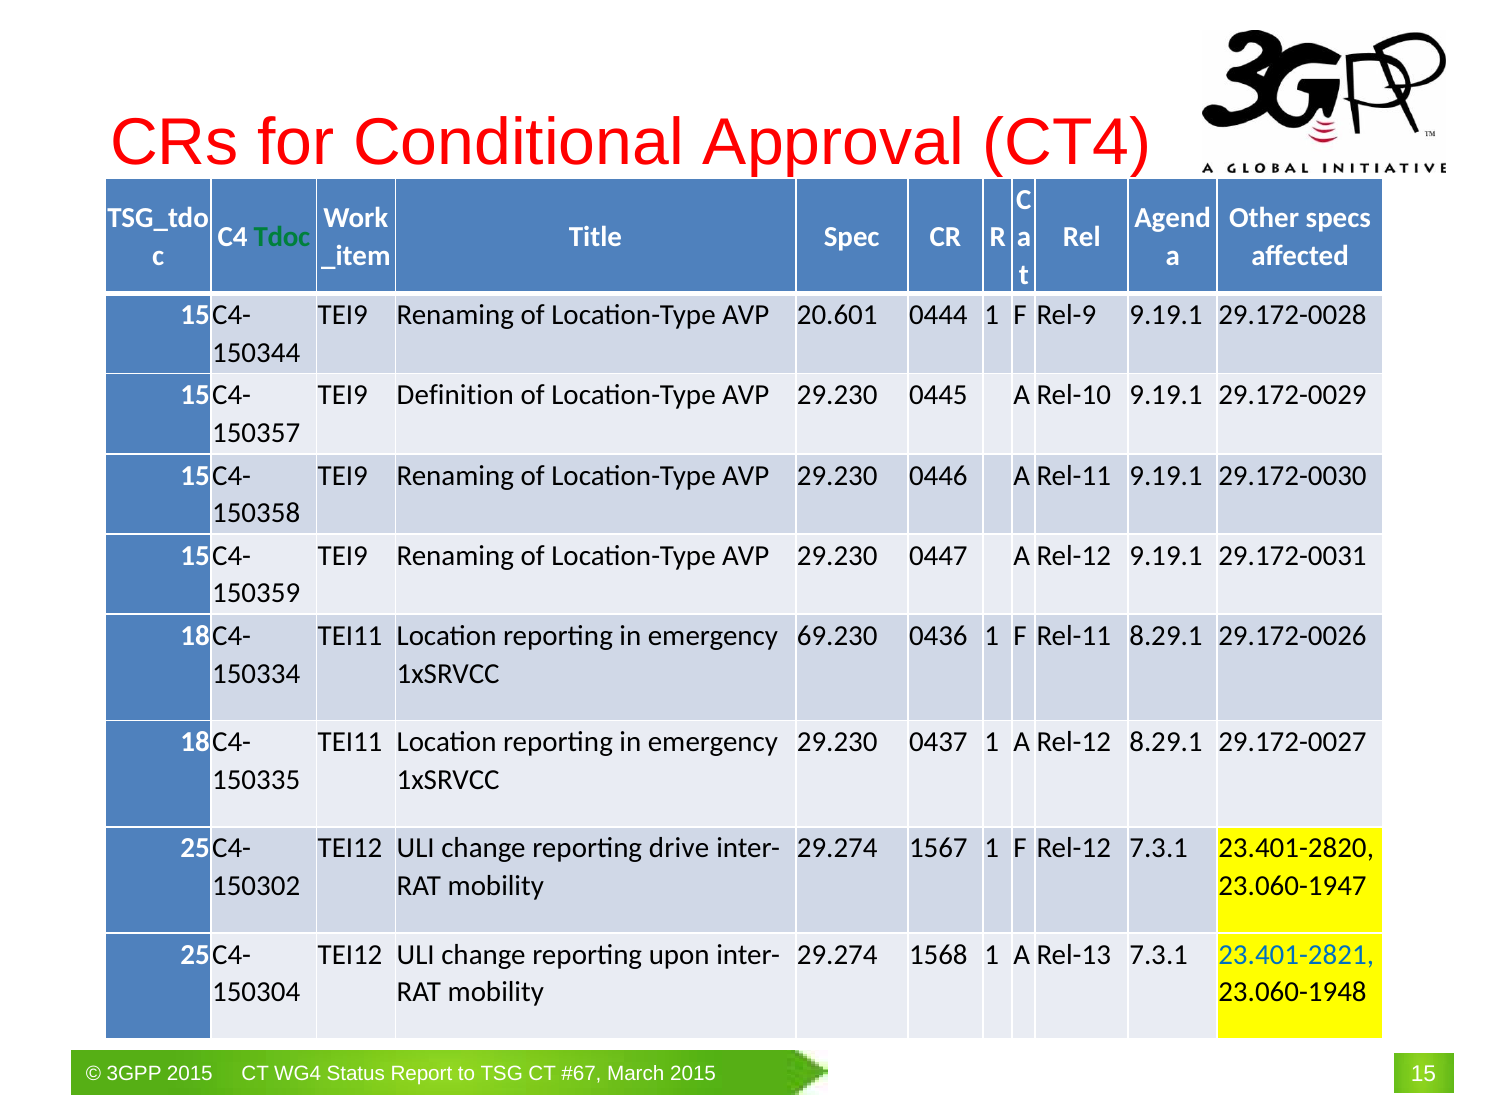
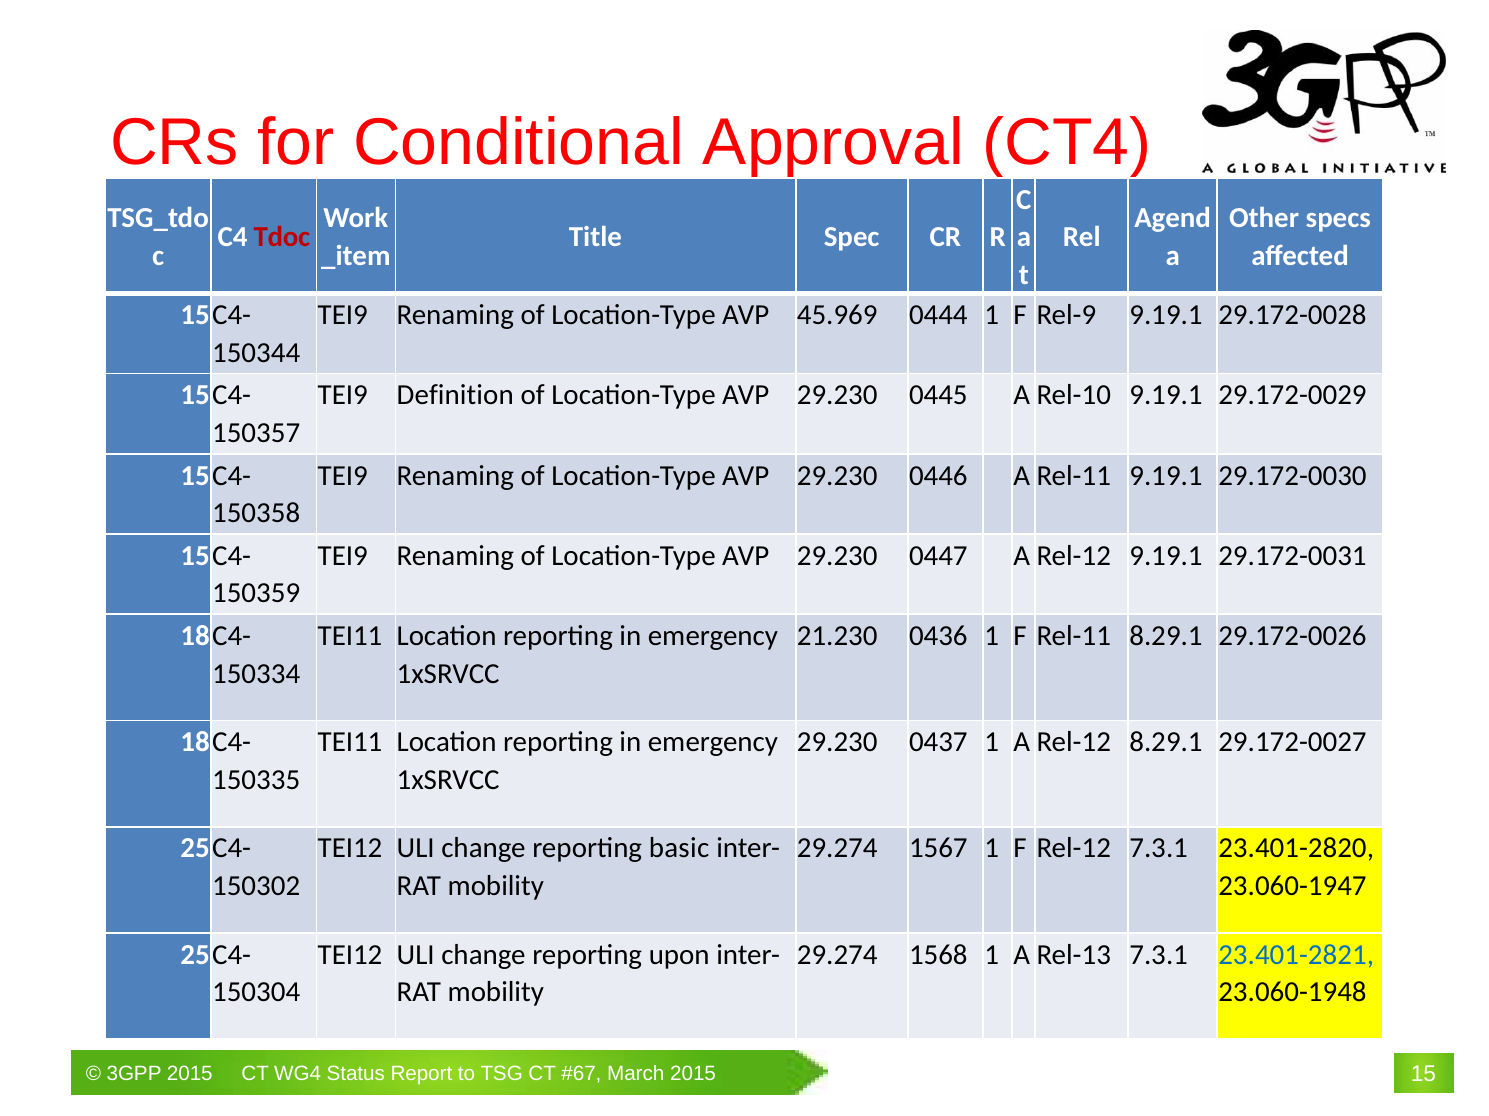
Tdoc colour: green -> red (282, 237)
20.601: 20.601 -> 45.969 (837, 315)
69.230: 69.230 -> 21.230 (837, 636)
drive: drive -> basic (679, 849)
